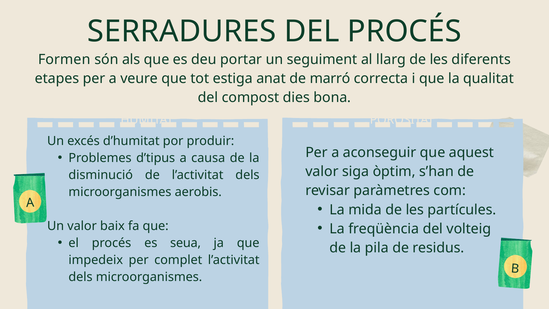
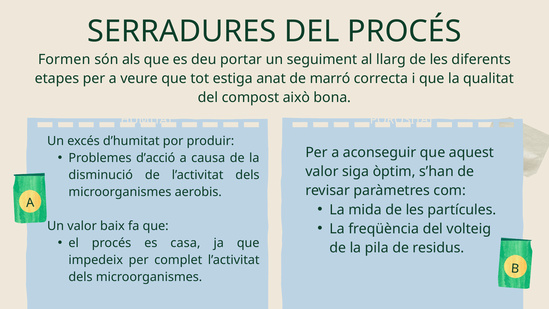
dies: dies -> això (296, 97)
d’tipus: d’tipus -> d’acció (156, 158)
seua: seua -> casa (185, 243)
